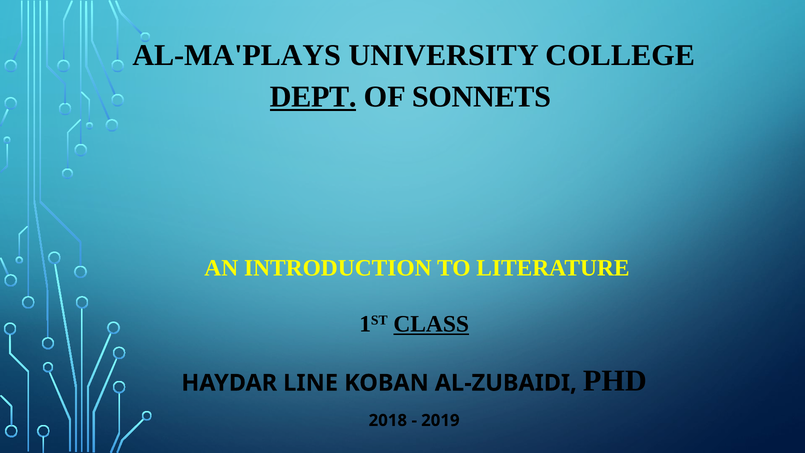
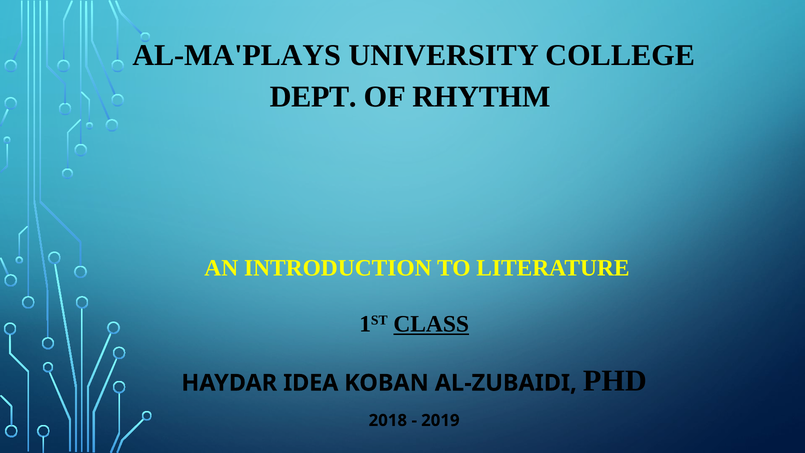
DEPT underline: present -> none (313, 97)
SONNETS: SONNETS -> RHYTHM (481, 97)
LINE: LINE -> IDEA (311, 383)
